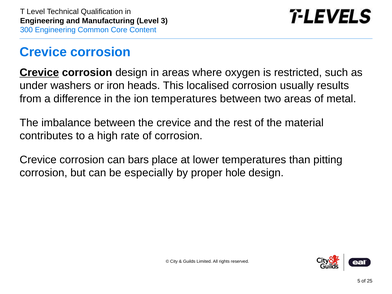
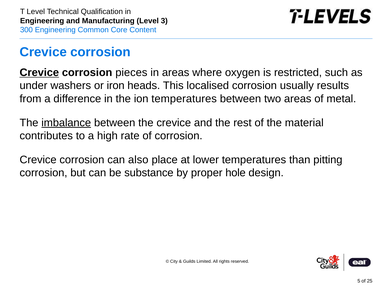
corrosion design: design -> pieces (131, 73)
imbalance underline: none -> present (66, 123)
bars: bars -> also (138, 160)
especially: especially -> substance (149, 173)
